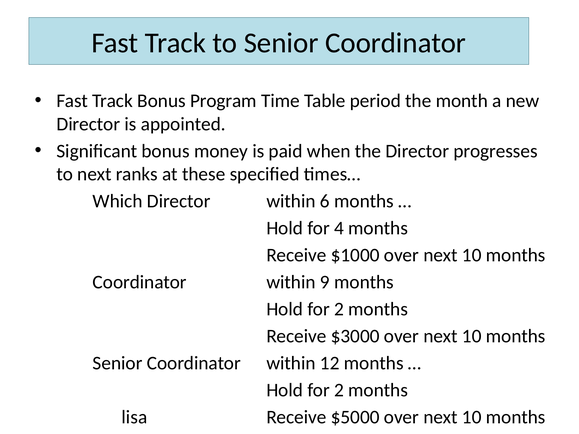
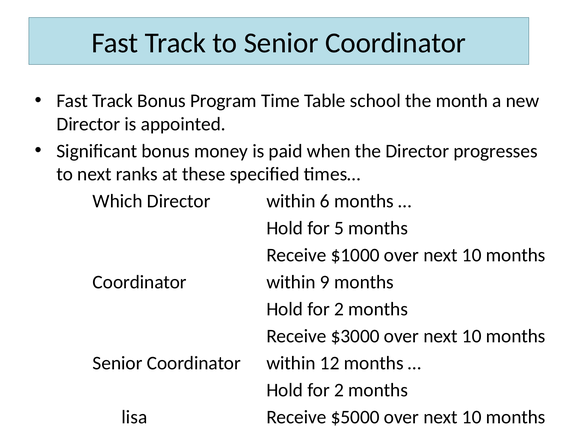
period: period -> school (375, 101)
4: 4 -> 5 (339, 228)
